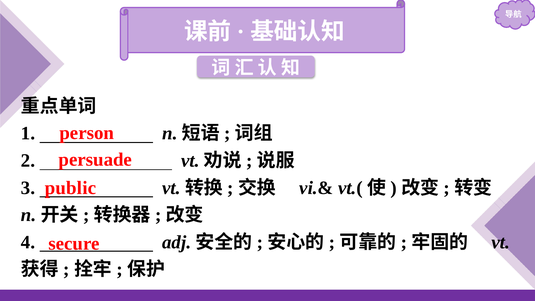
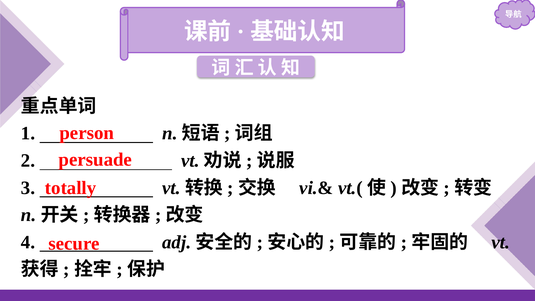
public: public -> totally (71, 188)
